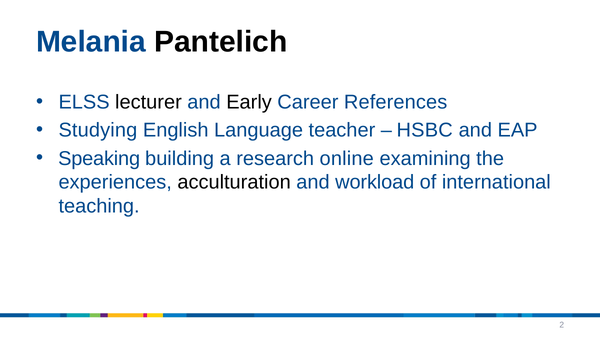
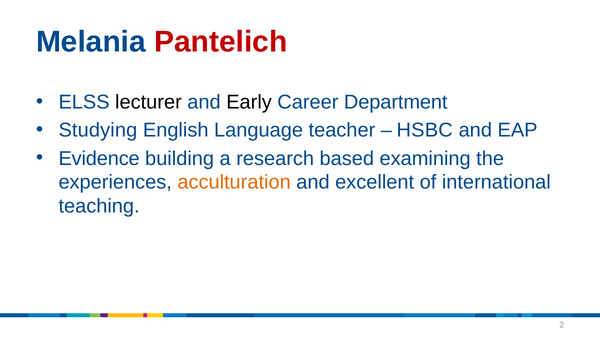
Pantelich colour: black -> red (221, 42)
References: References -> Department (396, 102)
Speaking: Speaking -> Evidence (99, 159)
online: online -> based (347, 159)
acculturation colour: black -> orange (234, 183)
workload: workload -> excellent (375, 183)
